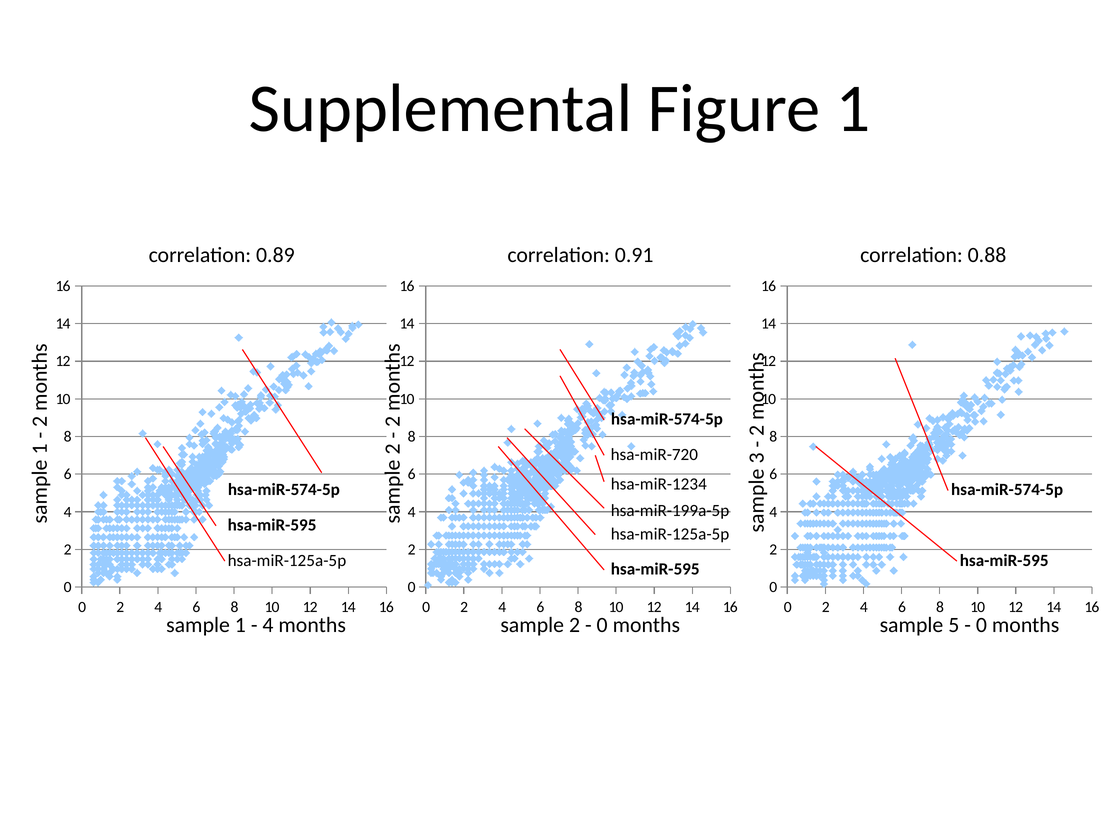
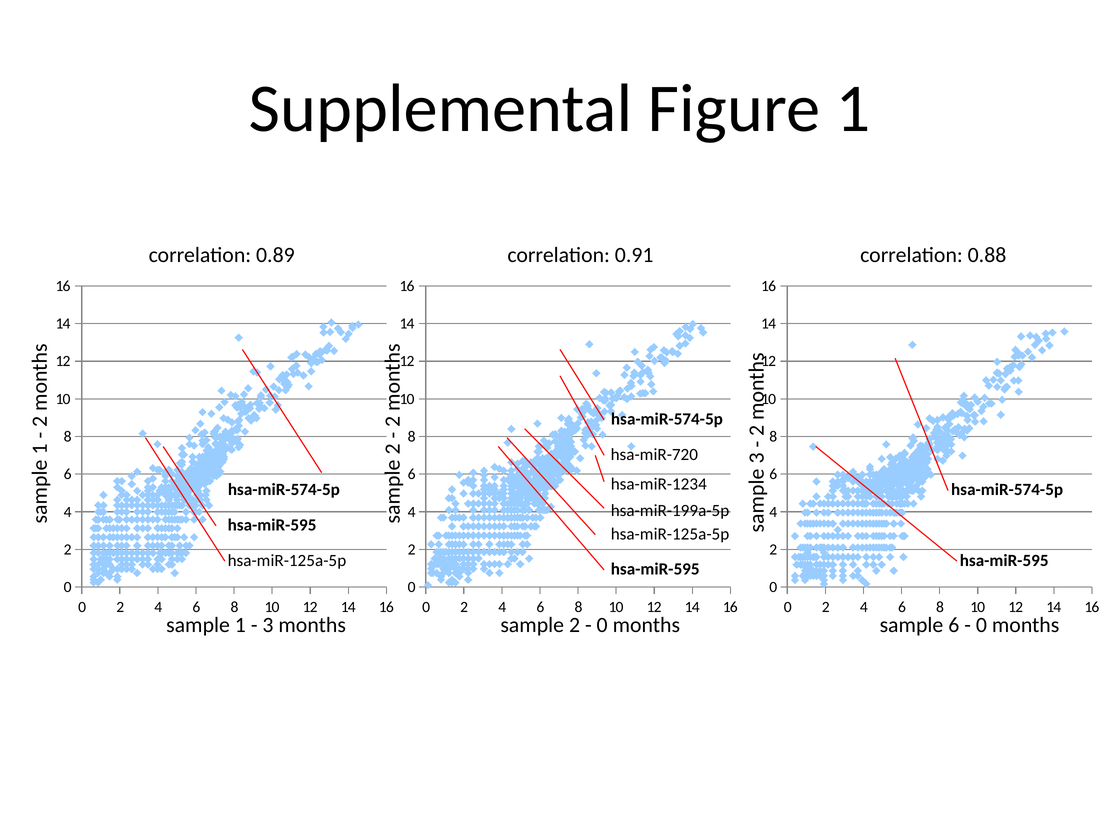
4: 4 -> 3 (268, 625)
sample 5: 5 -> 6 (954, 625)
